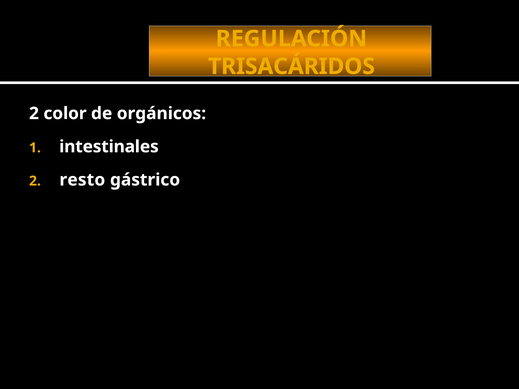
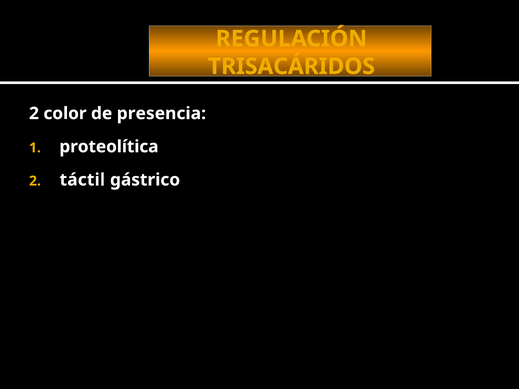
orgánicos: orgánicos -> presencia (161, 114)
intestinales: intestinales -> proteolítica (109, 147)
resto: resto -> táctil (82, 180)
